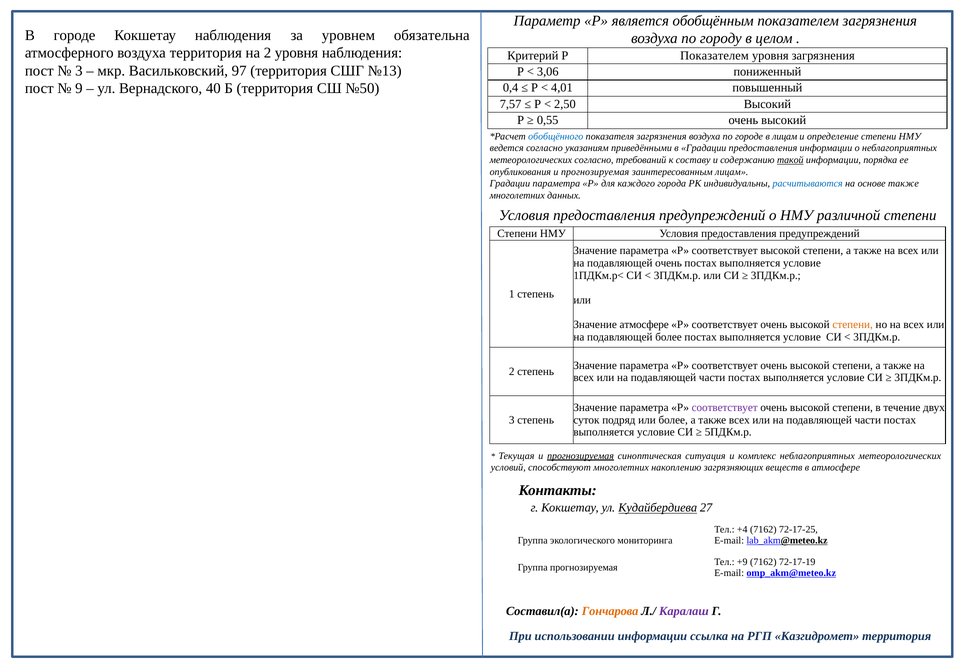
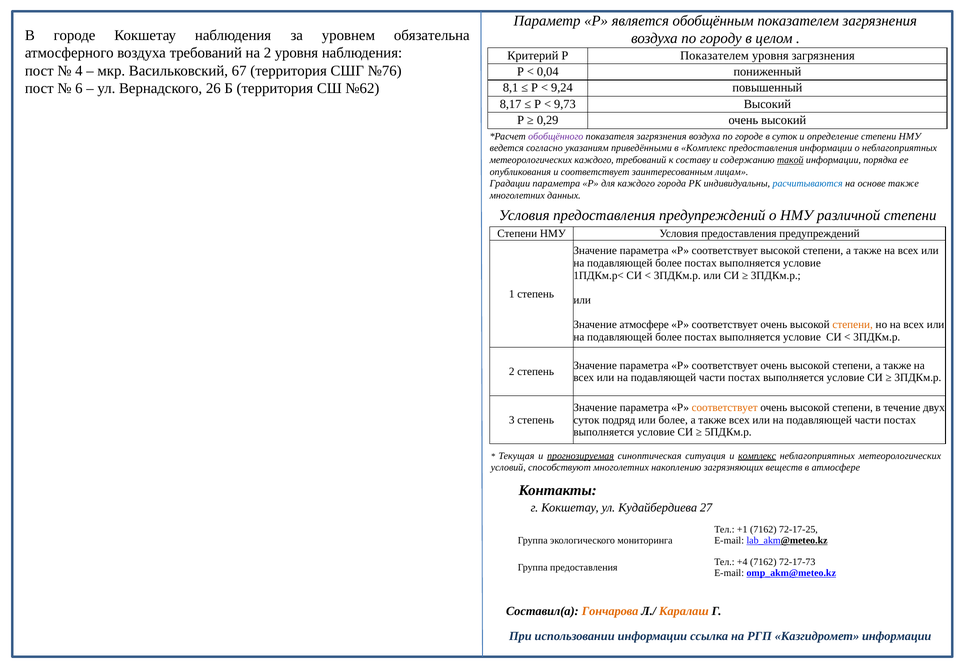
воздуха территория: территория -> требований (206, 53)
3: 3 -> 4 (79, 71)
97: 97 -> 67 (239, 71)
№13: №13 -> №76 (385, 71)
3,06: 3,06 -> 0,04 (548, 72)
9: 9 -> 6 (79, 89)
40: 40 -> 26 (213, 89)
№50: №50 -> №62 (362, 89)
0,4: 0,4 -> 8,1 (511, 88)
4,01: 4,01 -> 9,24 (562, 88)
7,57: 7,57 -> 8,17 (511, 104)
2,50: 2,50 -> 9,73 (565, 104)
0,55: 0,55 -> 0,29 (548, 120)
обобщённого colour: blue -> purple (556, 136)
в лицам: лицам -> суток (785, 136)
в Градации: Градации -> Комплекс (704, 148)
метеорологических согласно: согласно -> каждого (594, 160)
опубликования и прогнозируемая: прогнозируемая -> соответствует (595, 172)
очень: очень -> более (669, 263)
соответствует colour: purple -> orange (725, 408)
комплекс underline: none -> present (757, 456)
Кудайбердиева underline: present -> none (658, 508)
+4: +4 -> +1 (742, 529)
+9: +9 -> +4 (742, 562)
72-17-19: 72-17-19 -> 72-17-73 (797, 562)
Группа прогнозируемая: прогнозируемая -> предоставления (584, 568)
Каралаш colour: purple -> orange (684, 611)
Казгидромет территория: территория -> информации (897, 636)
